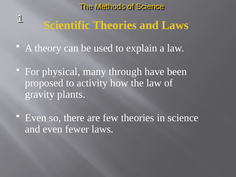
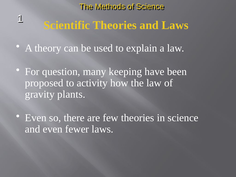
physical: physical -> question (61, 72)
through: through -> keeping (125, 72)
